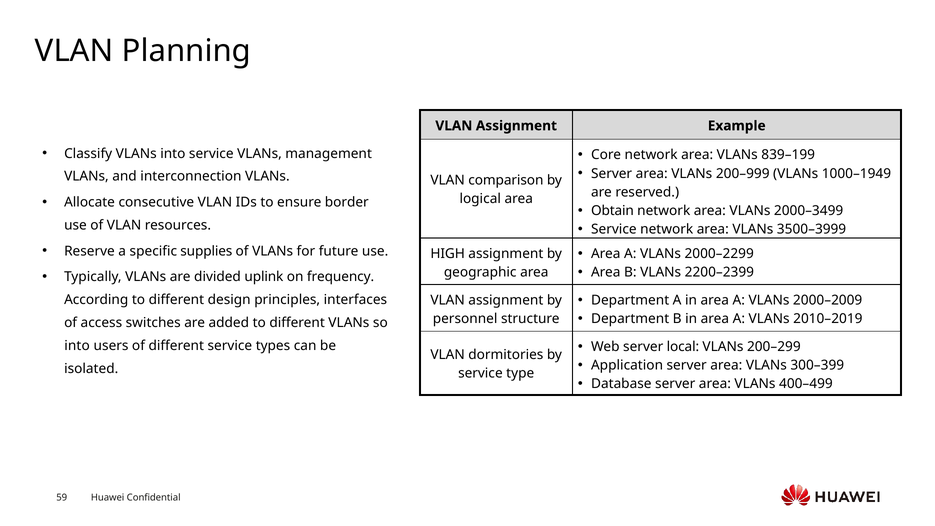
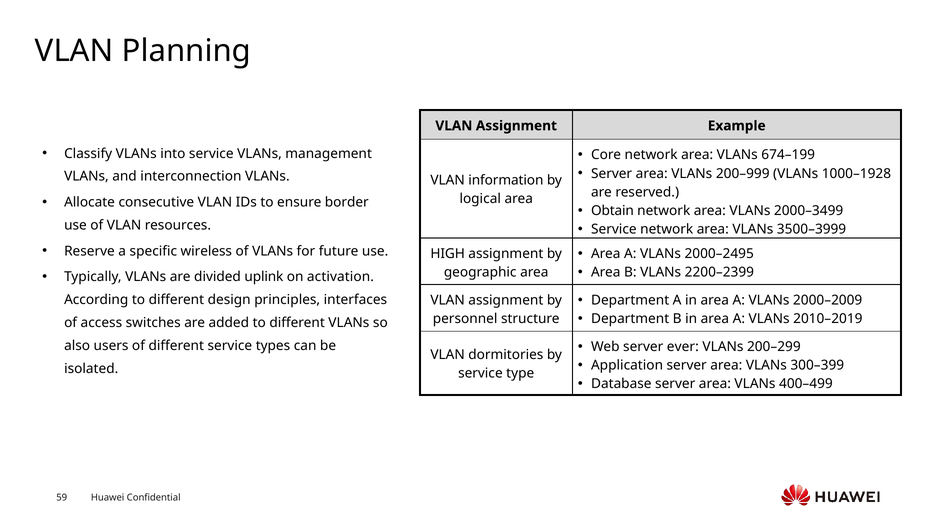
839–199: 839–199 -> 674–199 (788, 155)
1000–1949: 1000–1949 -> 1000–1928 (856, 173)
comparison: comparison -> information (506, 180)
supplies: supplies -> wireless (206, 251)
2000–2299: 2000–2299 -> 2000–2495 (719, 254)
frequency: frequency -> activation (340, 277)
local: local -> ever (683, 347)
into: into -> also (77, 346)
